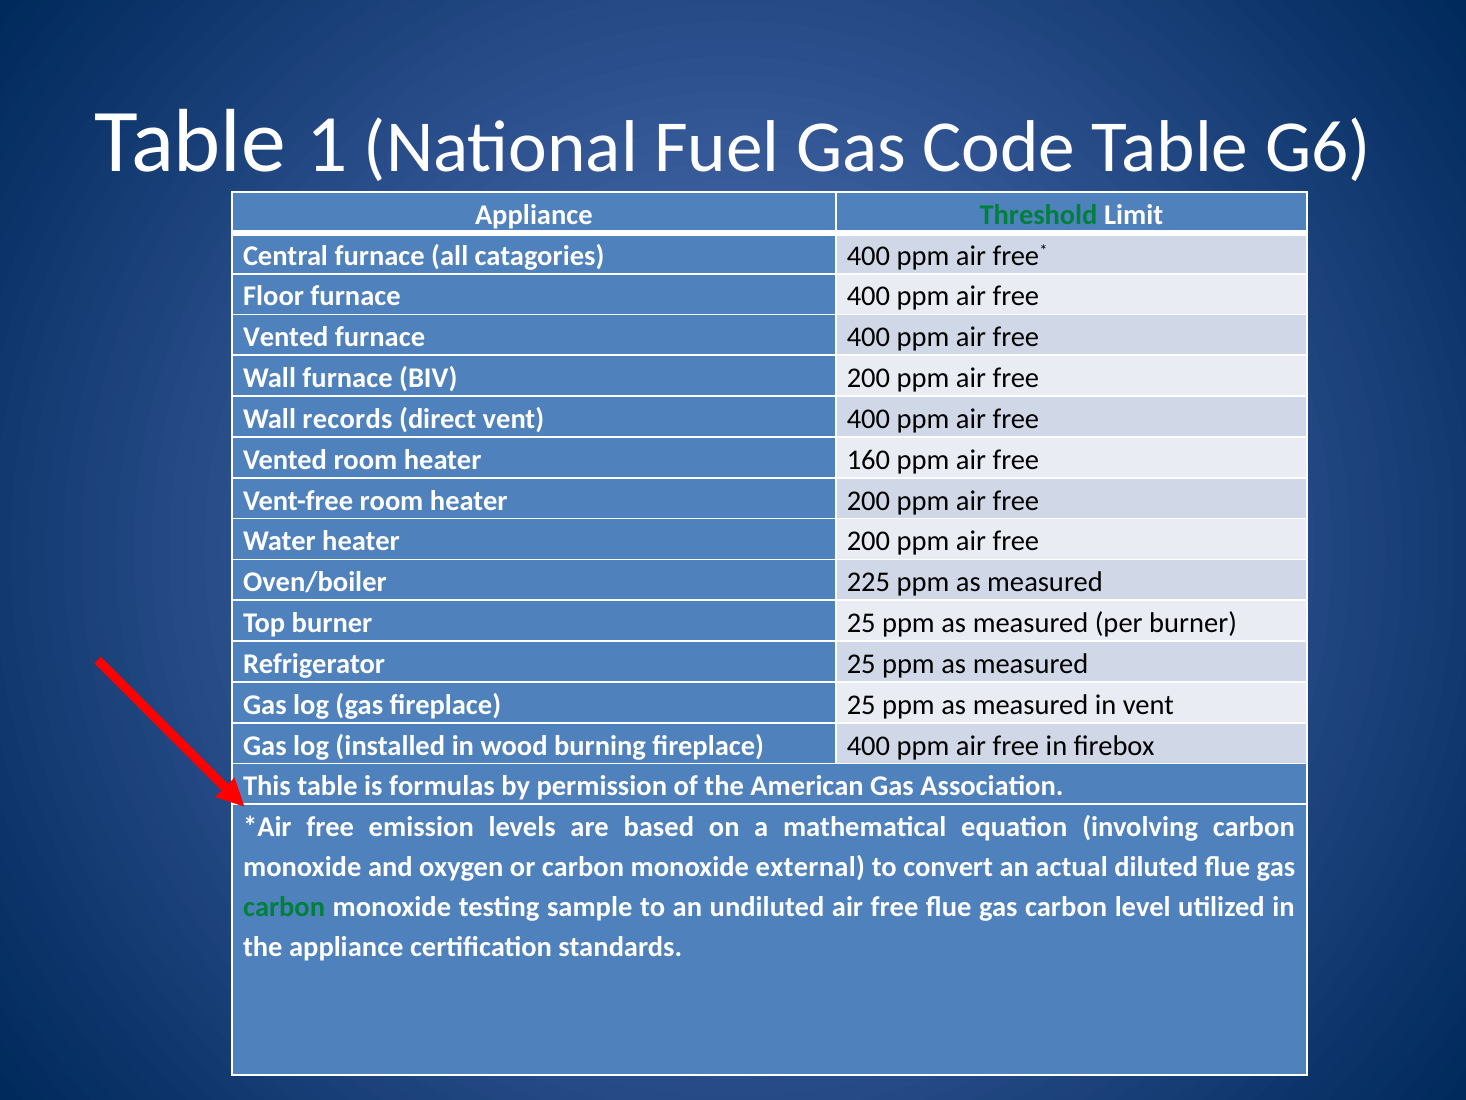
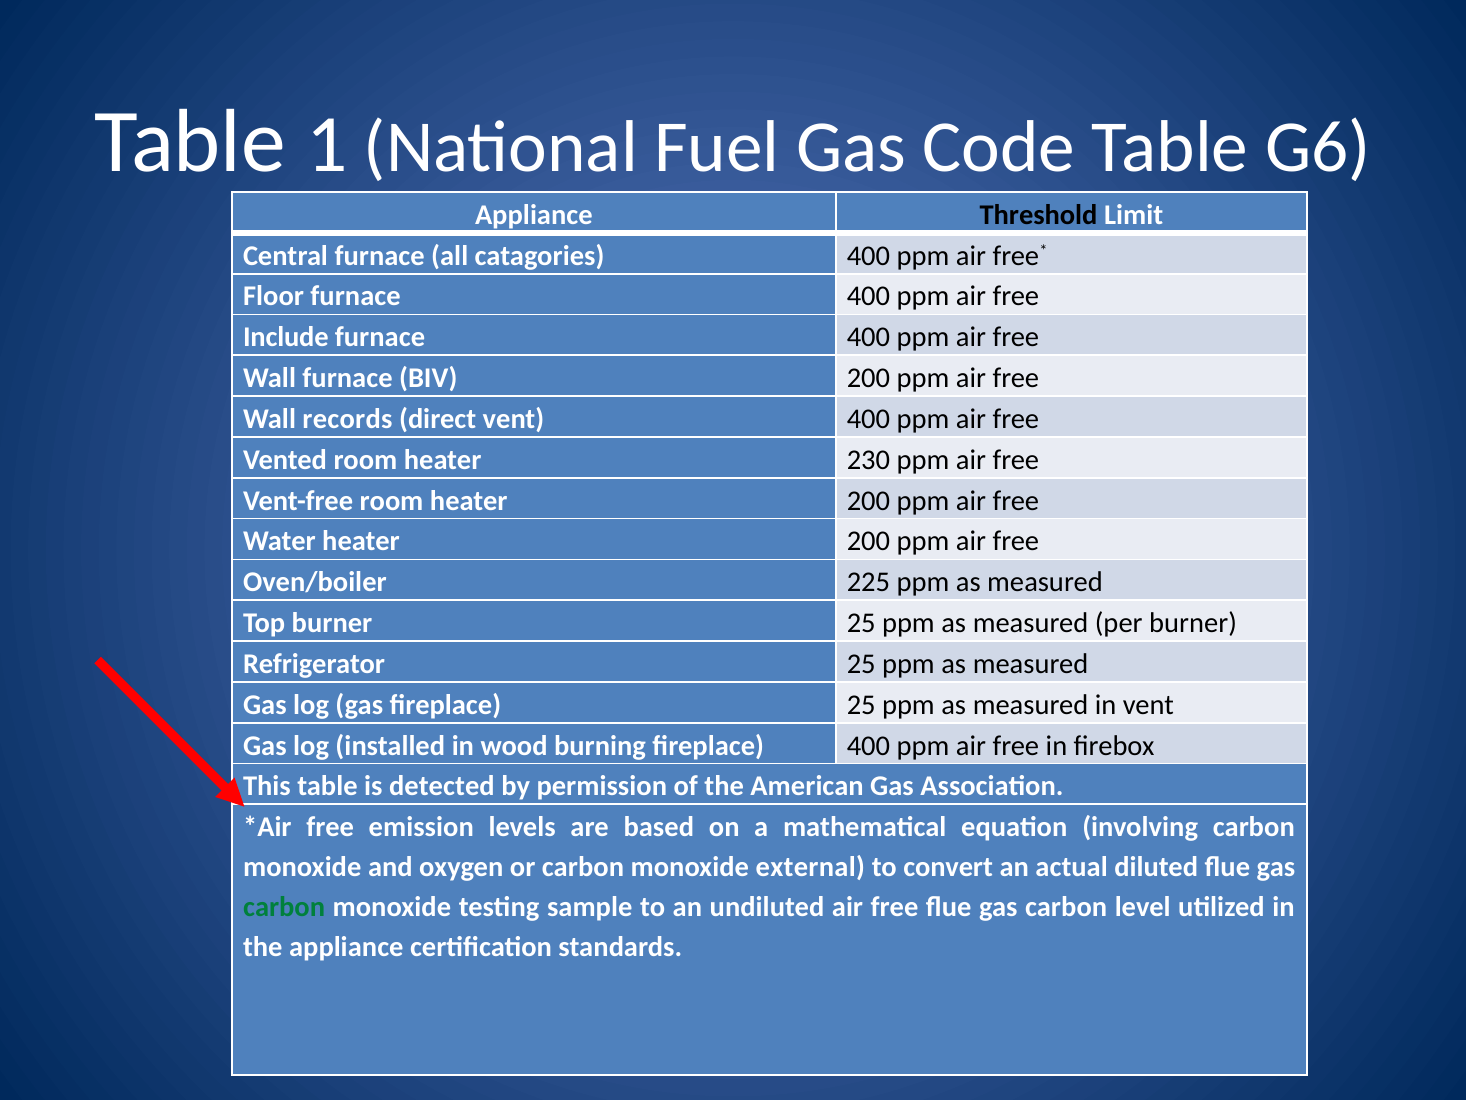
Threshold colour: green -> black (1039, 215)
Vented: Vented -> Include (286, 337)
160: 160 -> 230 (868, 460)
formulas: formulas -> detected (442, 786)
